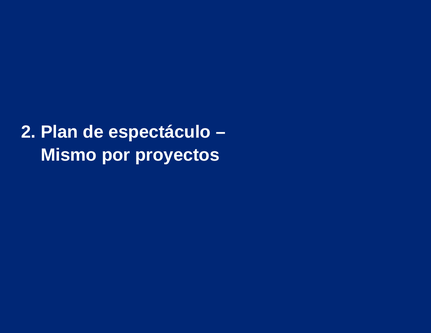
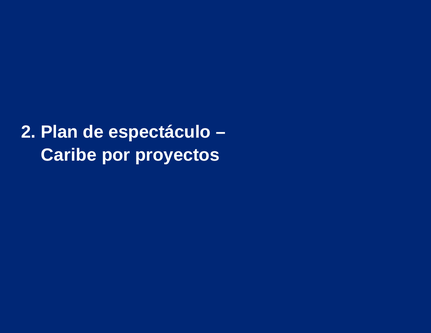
Mismo: Mismo -> Caribe (69, 155)
